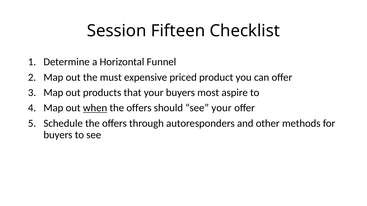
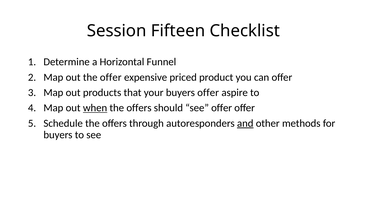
the must: must -> offer (111, 77)
buyers most: most -> offer (208, 93)
see your: your -> offer (222, 108)
and underline: none -> present (245, 123)
